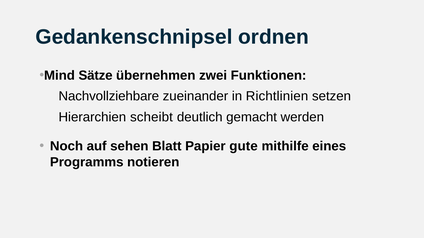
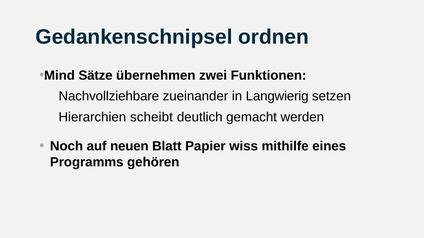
Richtlinien: Richtlinien -> Langwierig (277, 97)
sehen: sehen -> neuen (129, 147)
gute: gute -> wiss (244, 147)
notieren: notieren -> gehören (153, 162)
